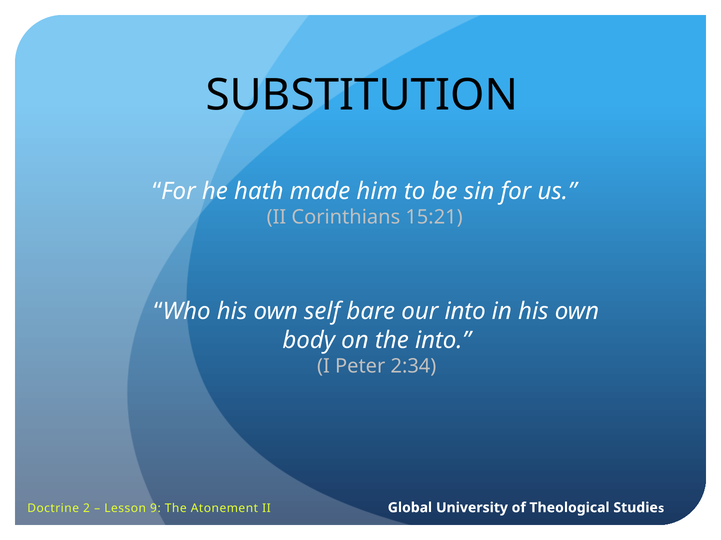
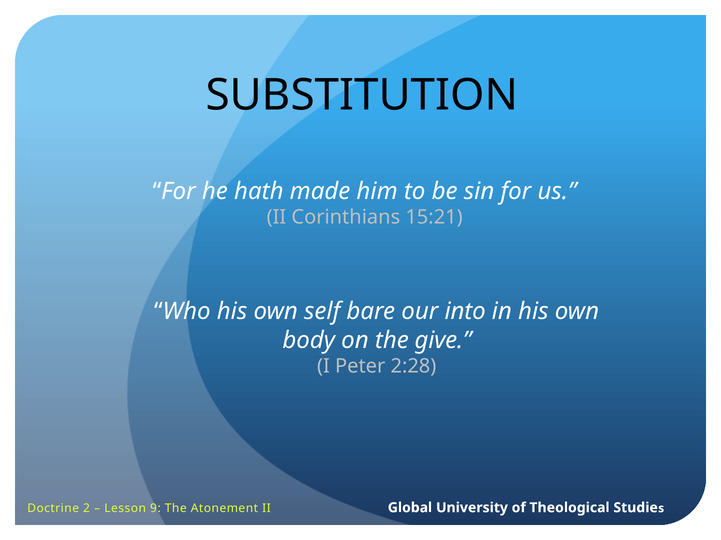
the into: into -> give (443, 341)
2:34: 2:34 -> 2:28 (413, 367)
